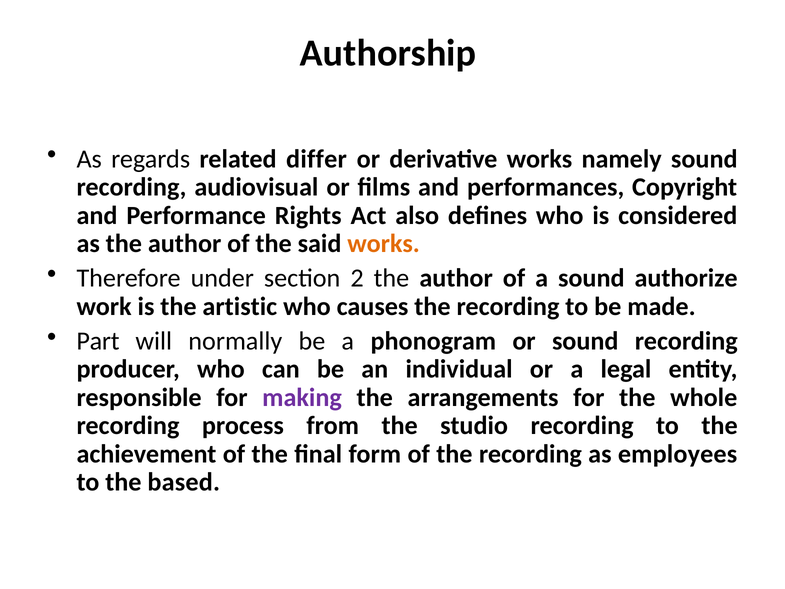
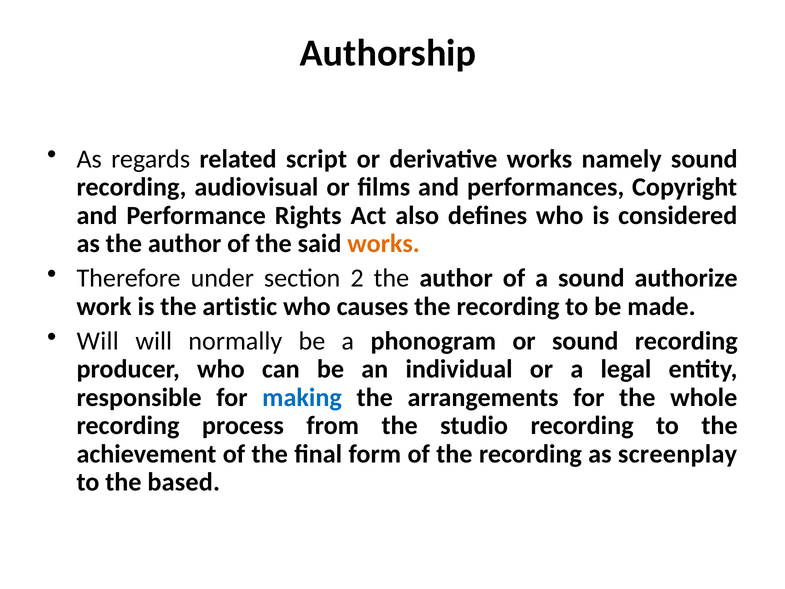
differ: differ -> script (316, 159)
Part: Part -> Will (98, 341)
making colour: purple -> blue (302, 397)
employees: employees -> screenplay (678, 454)
